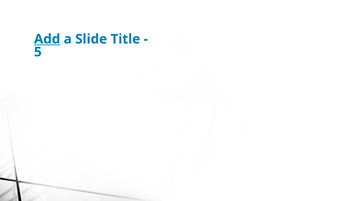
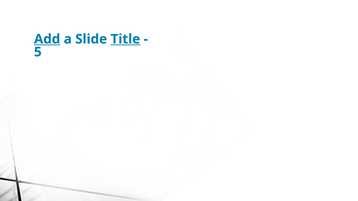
Title underline: none -> present (125, 39)
